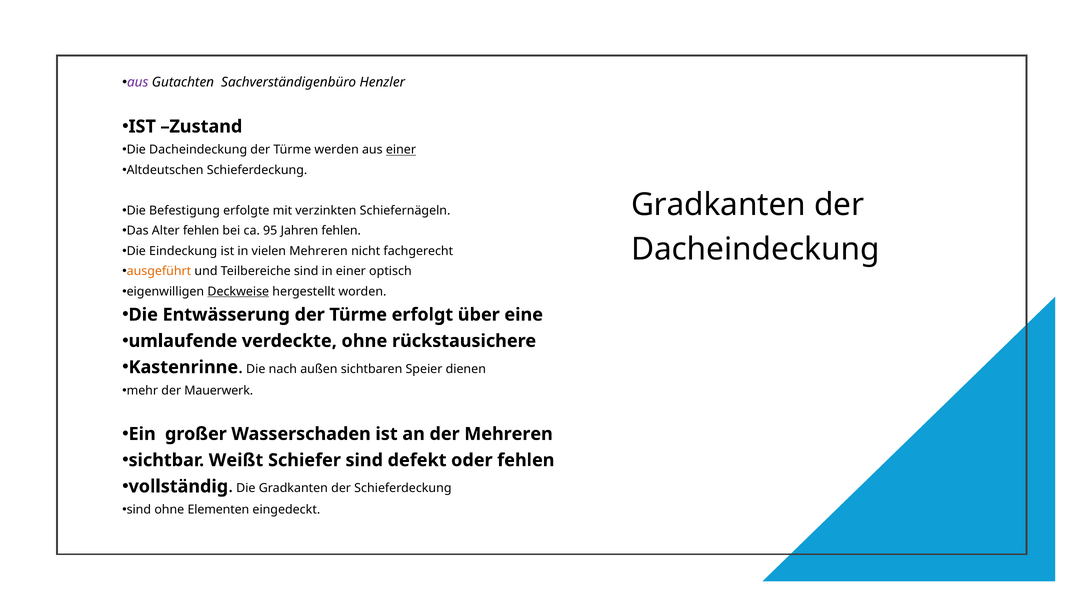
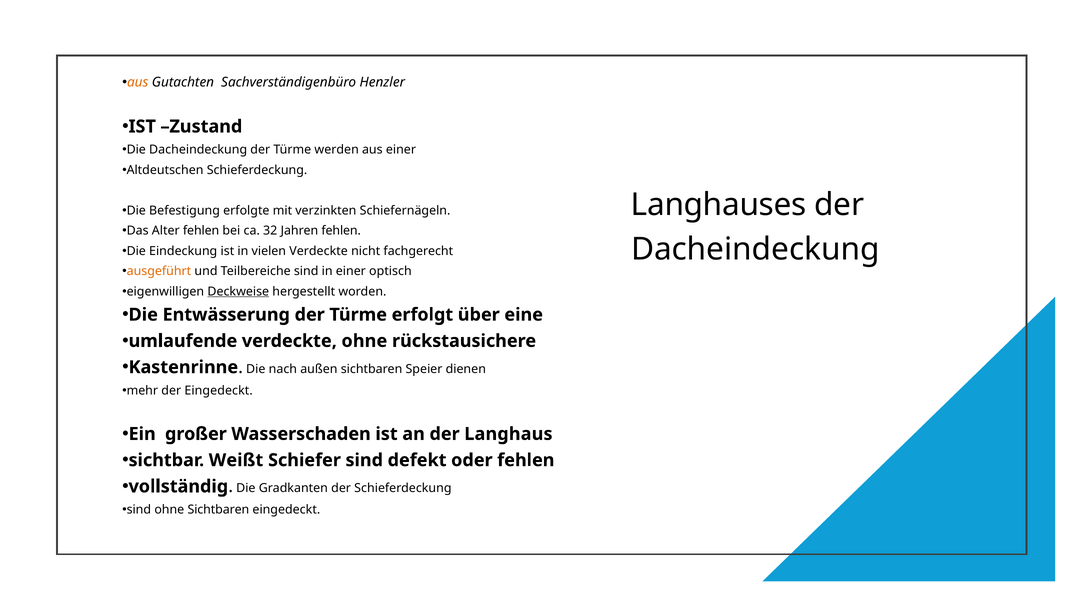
aus colour: purple -> orange (138, 82)
einer underline: present -> none (401, 150)
Gradkanten: Gradkanten -> Langhauses (719, 205)
95: 95 -> 32 (270, 231)
vielen Mehreren: Mehreren -> Verdeckte (319, 251)
der Mauerwerk: Mauerwerk -> Eingedeckt (219, 390)
der Mehreren: Mehreren -> Langhaus (508, 434)
ohne Elementen: Elementen -> Sichtbaren (218, 510)
